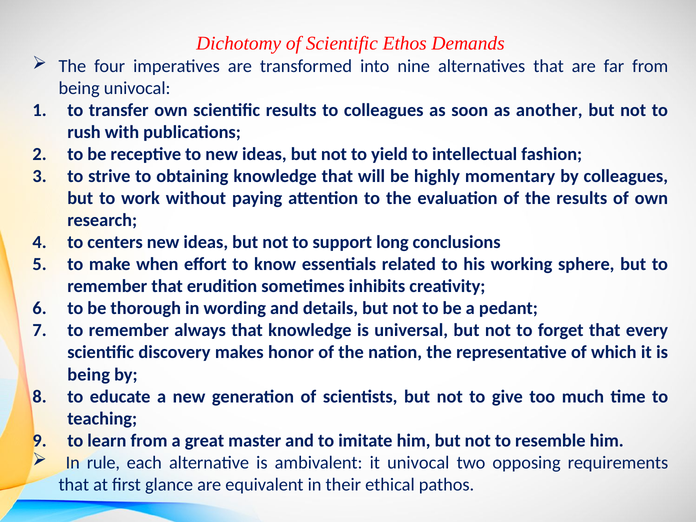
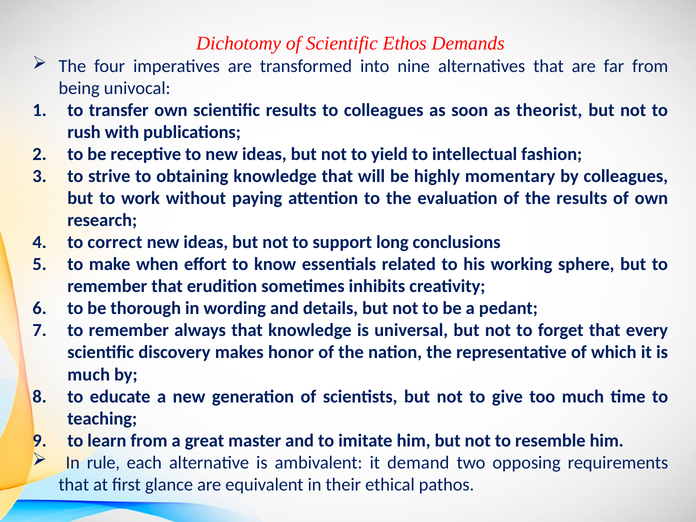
another: another -> theorist (549, 110)
centers: centers -> correct (115, 242)
being: being -> much (89, 374)
it univocal: univocal -> demand (418, 463)
